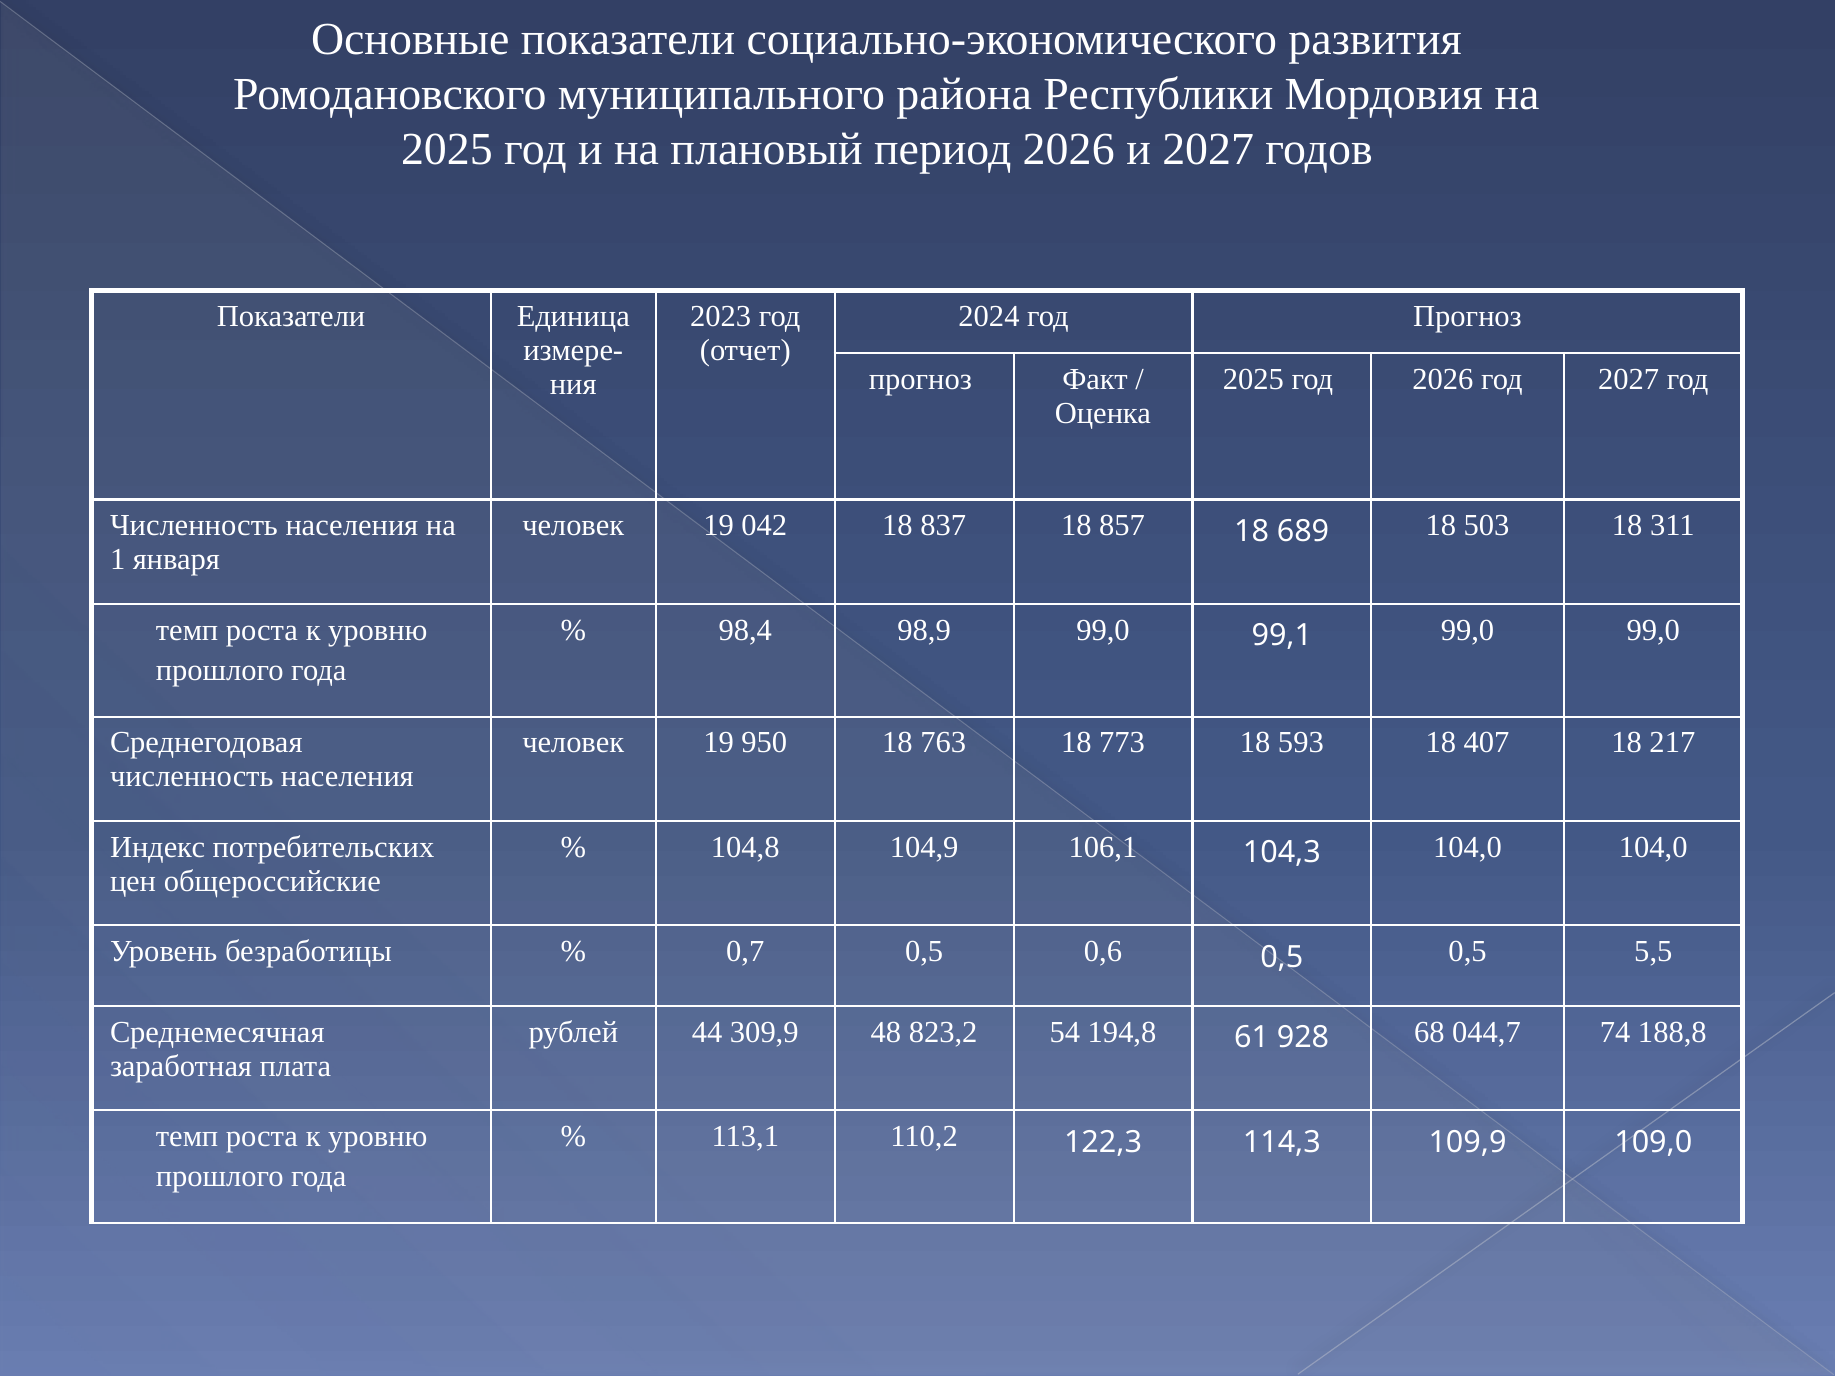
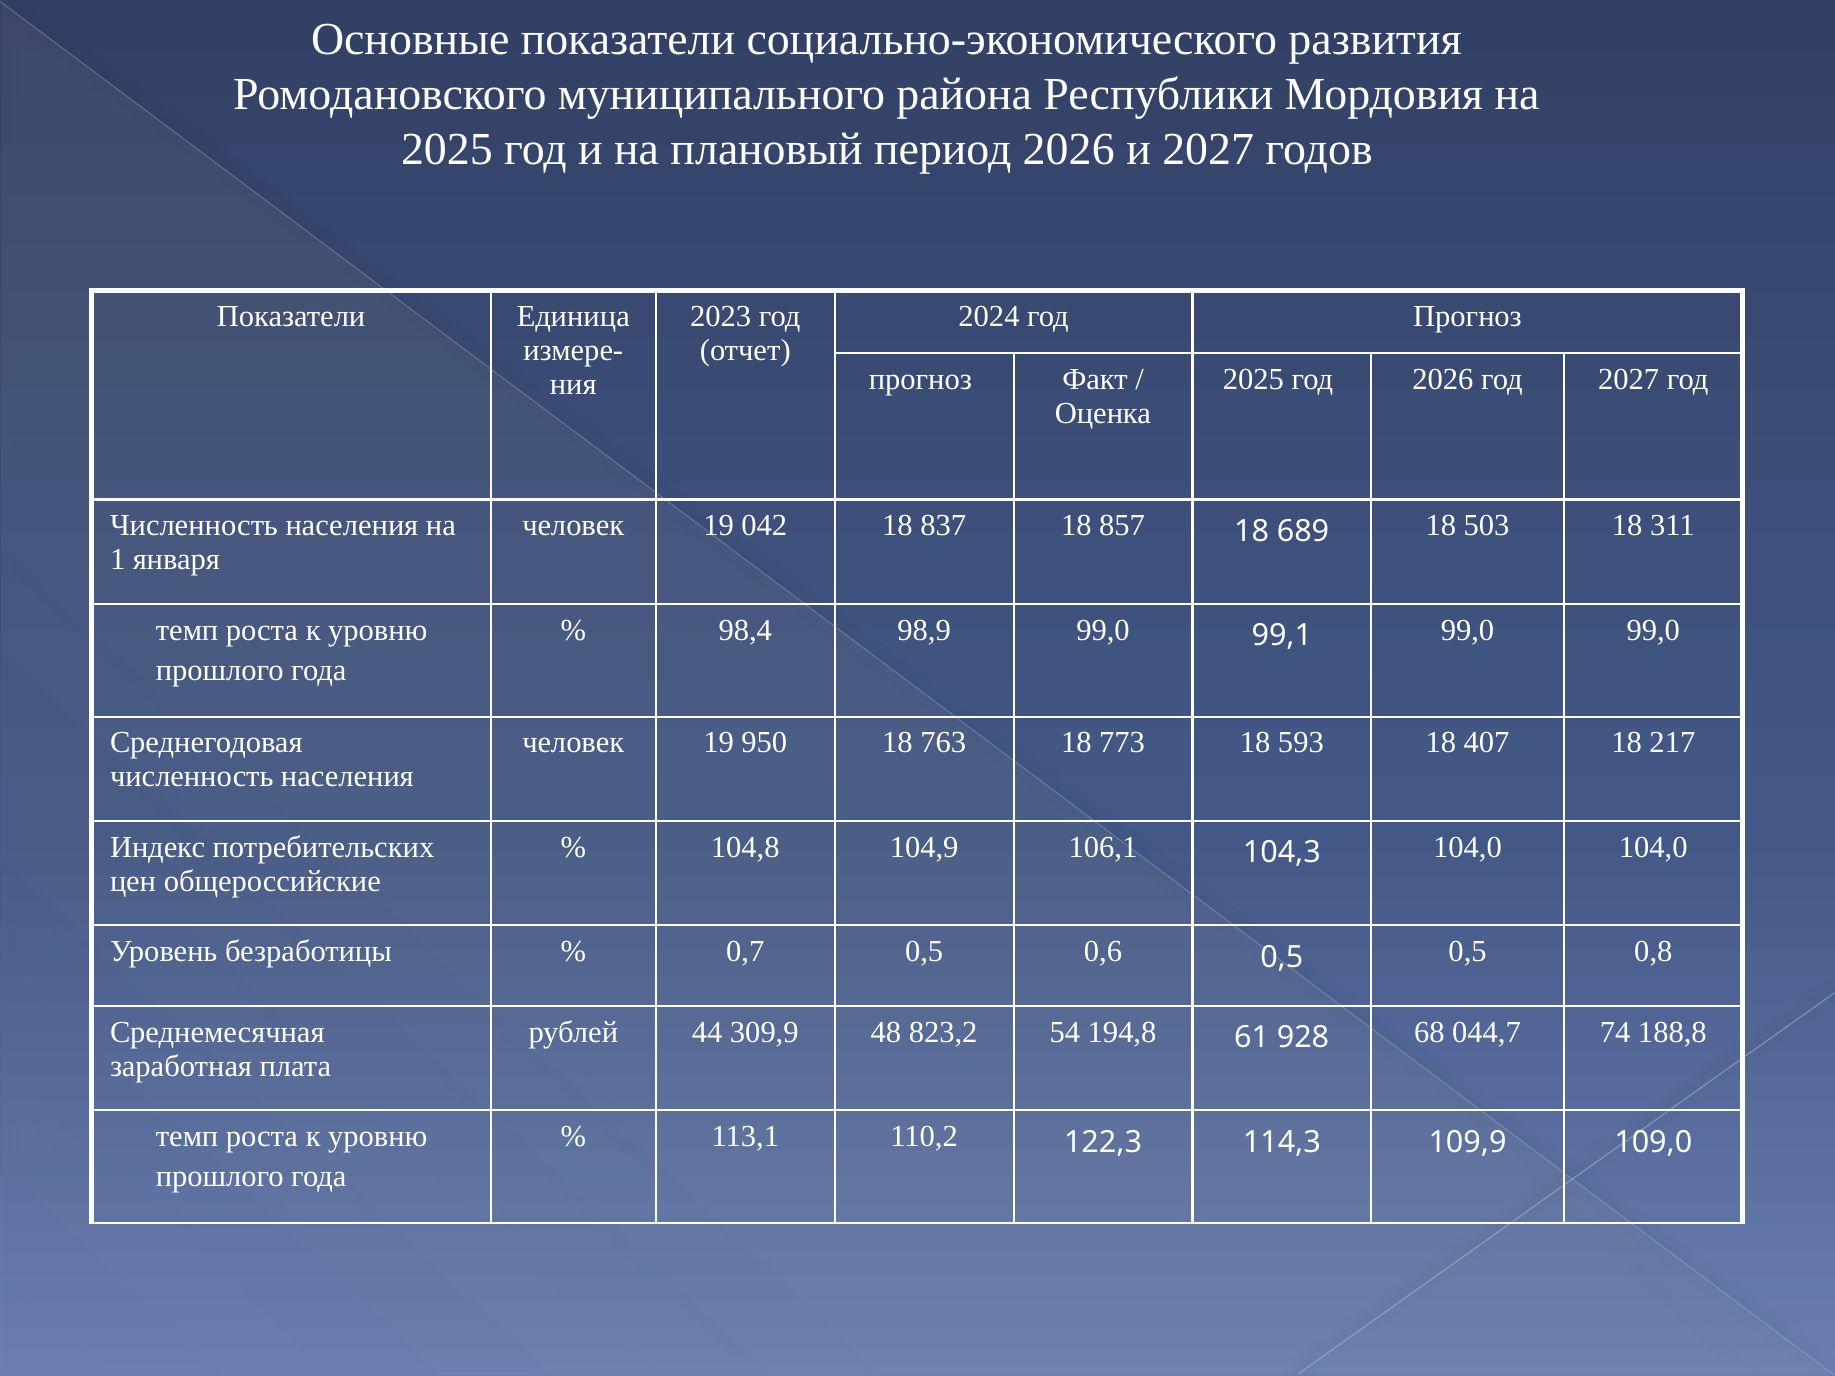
5,5: 5,5 -> 0,8 (1653, 952)
